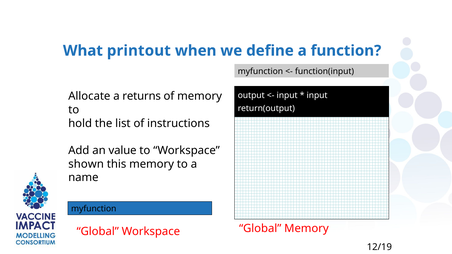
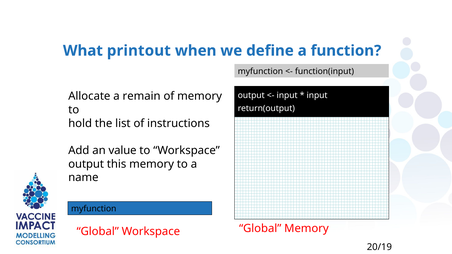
returns: returns -> remain (142, 96)
shown: shown -> output (86, 164)
12/19: 12/19 -> 20/19 (379, 247)
